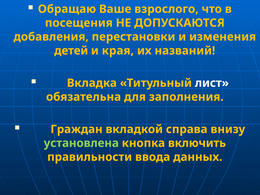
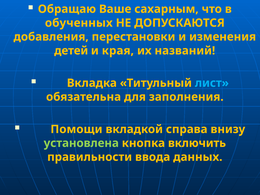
взрослого: взрослого -> сахарным (166, 9)
посещения: посещения -> обученных (79, 23)
лист colour: white -> light blue (212, 83)
Граждан: Граждан -> Помощи (76, 129)
